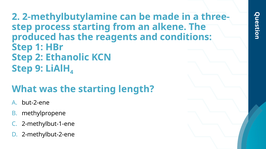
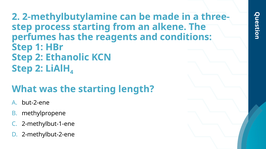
produced: produced -> perfumes (34, 37)
9: 9 -> 2 (39, 69)
